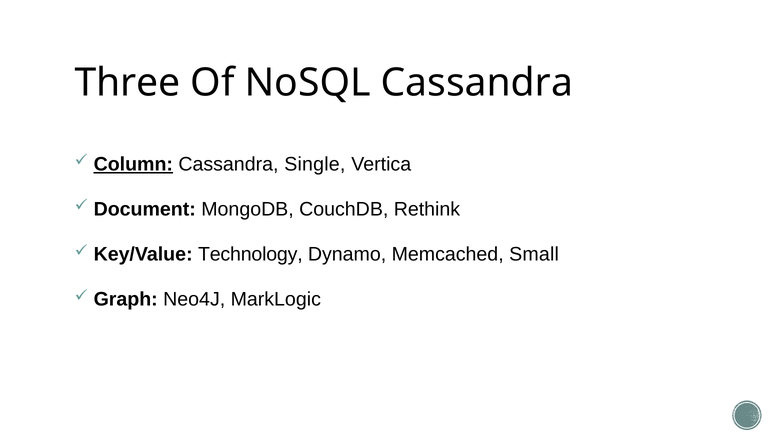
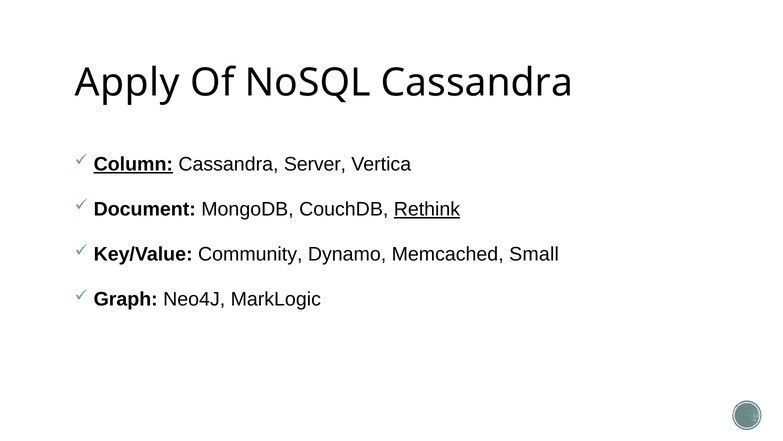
Three: Three -> Apply (127, 83)
Single: Single -> Server (315, 164)
Rethink underline: none -> present (427, 209)
Technology: Technology -> Community (250, 254)
